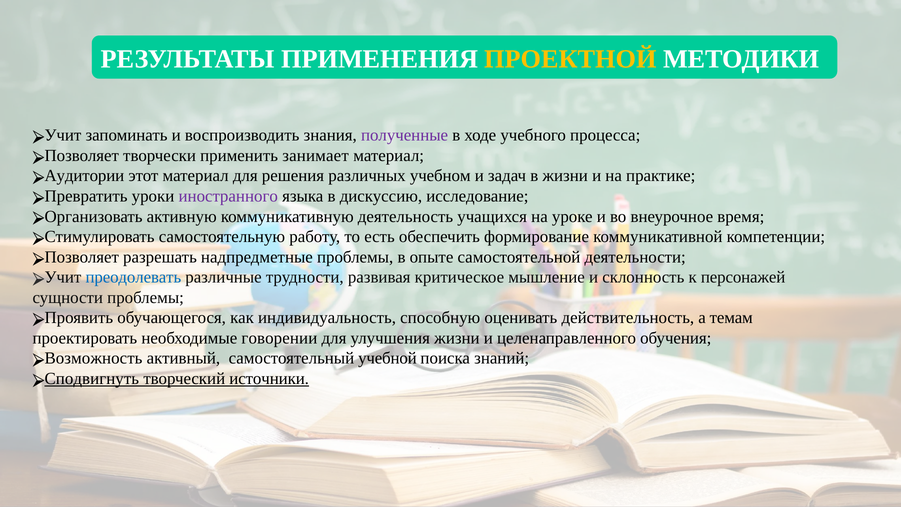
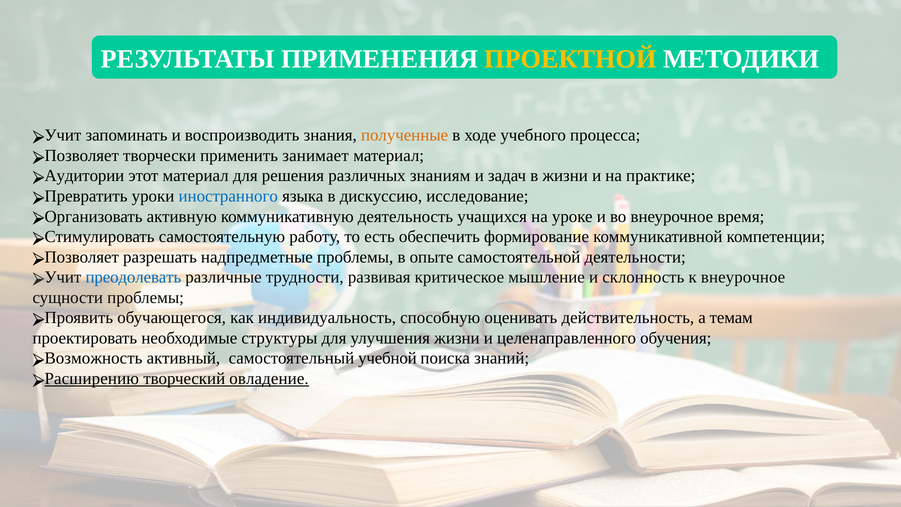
полученные colour: purple -> orange (405, 135)
учебном: учебном -> знаниям (440, 176)
иностранного colour: purple -> blue (228, 196)
к персонажей: персонажей -> внеурочное (743, 277)
говорении: говорении -> структуры (279, 338)
Сподвигнуть: Сподвигнуть -> Расширению (92, 379)
источники: источники -> овладение (269, 379)
